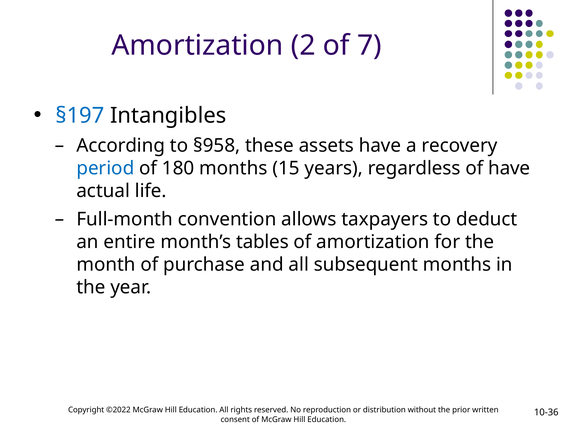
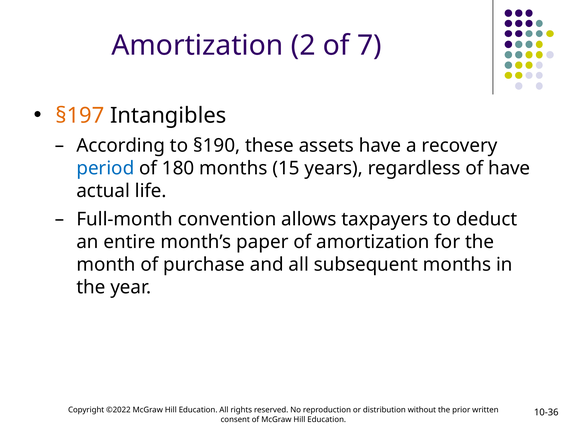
§197 colour: blue -> orange (80, 115)
§958: §958 -> §190 (217, 145)
tables: tables -> paper (262, 242)
